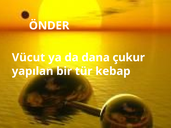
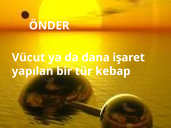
çukur: çukur -> işaret (129, 58)
